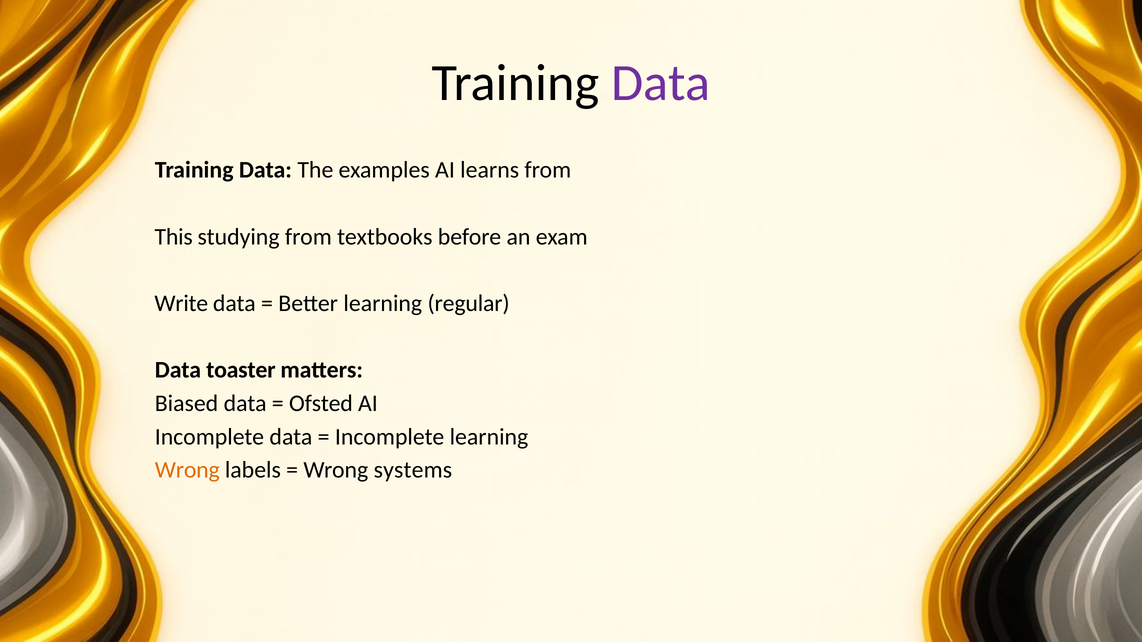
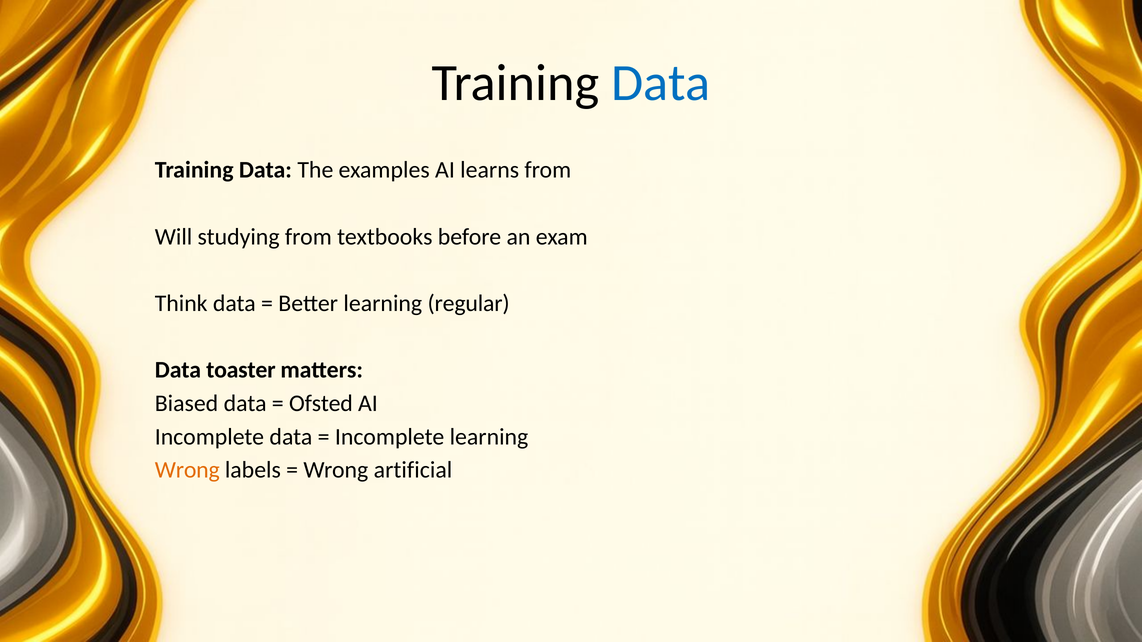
Data colour: purple -> blue (661, 83)
This: This -> Will (174, 237)
Write: Write -> Think (181, 304)
systems: systems -> artificial (413, 470)
